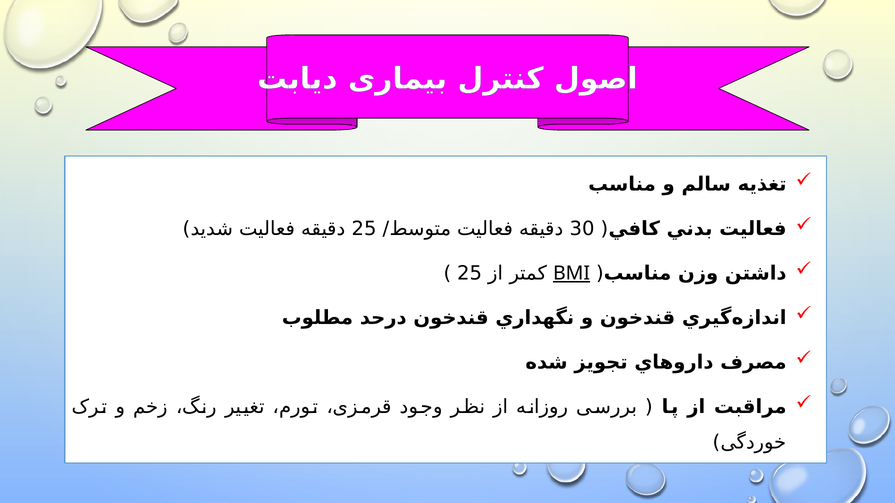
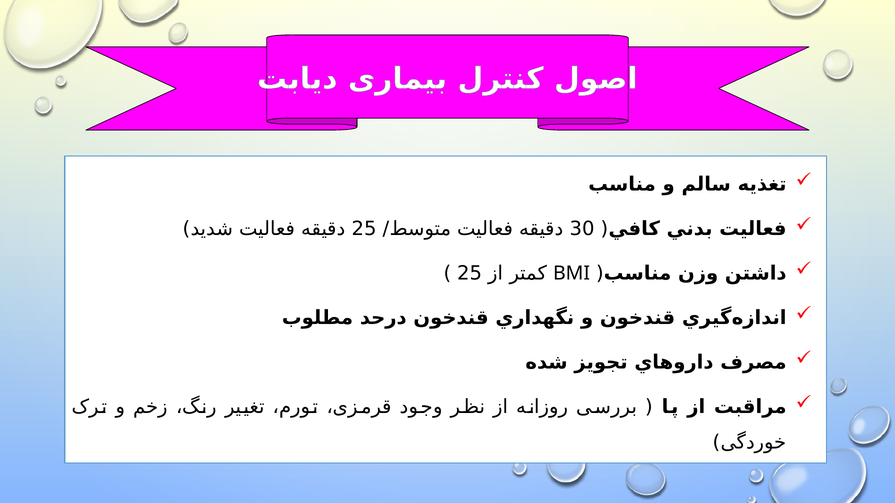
BMI underline: present -> none (572, 274)
